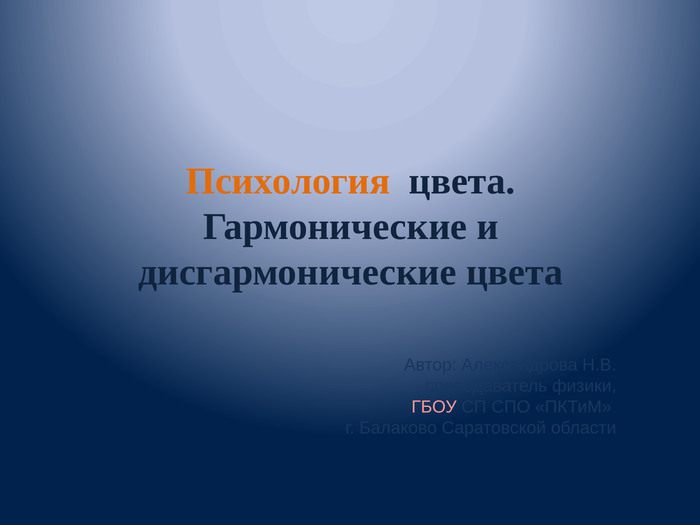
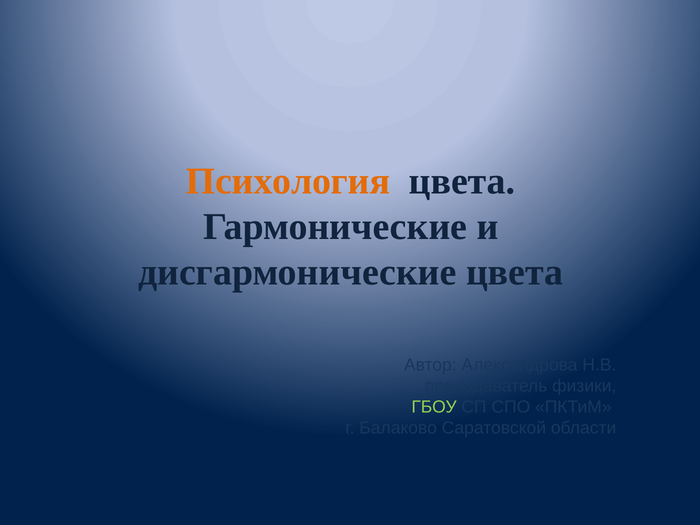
ГБОУ colour: pink -> light green (434, 407)
